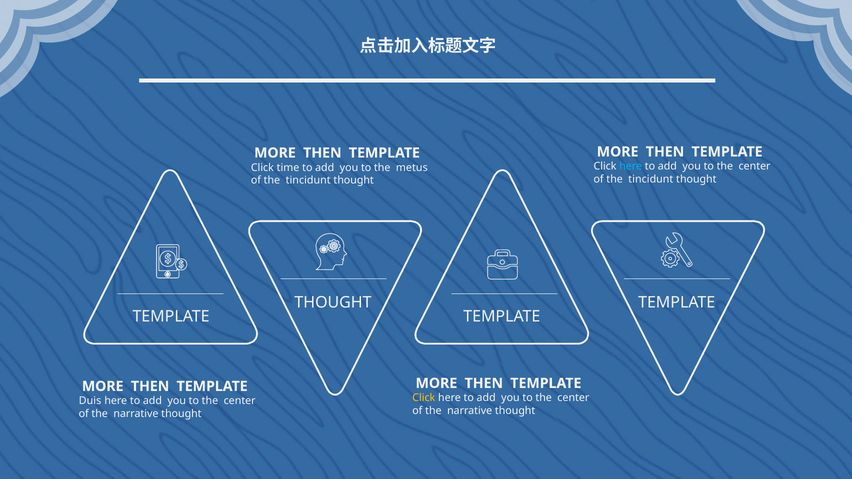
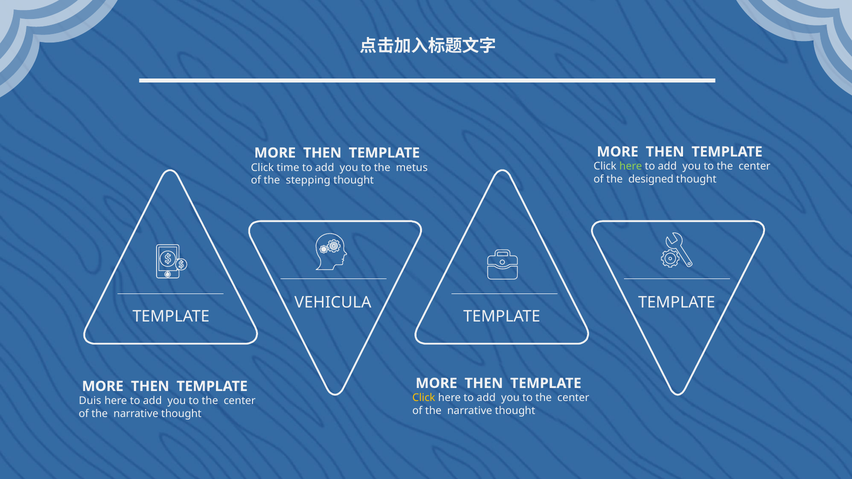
here colour: light blue -> light green (631, 167)
tincidunt: tincidunt -> designed (651, 179)
tincidunt: tincidunt -> stepping (308, 180)
THOUGHT: THOUGHT -> VEHICULA (333, 303)
